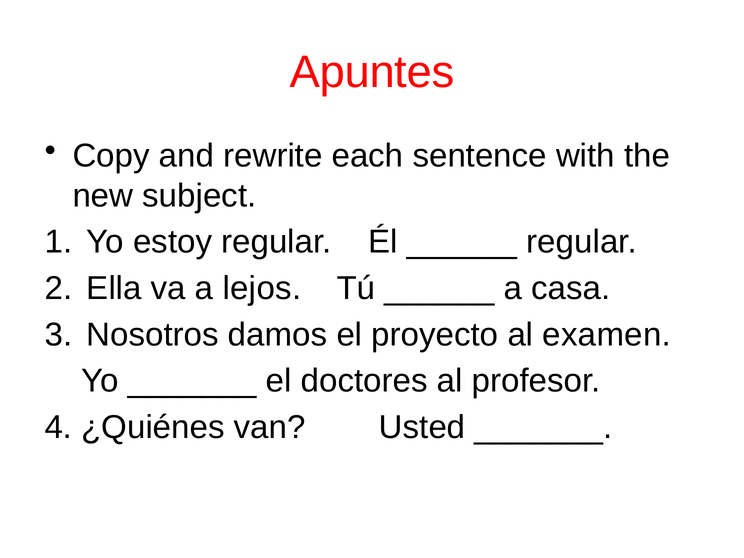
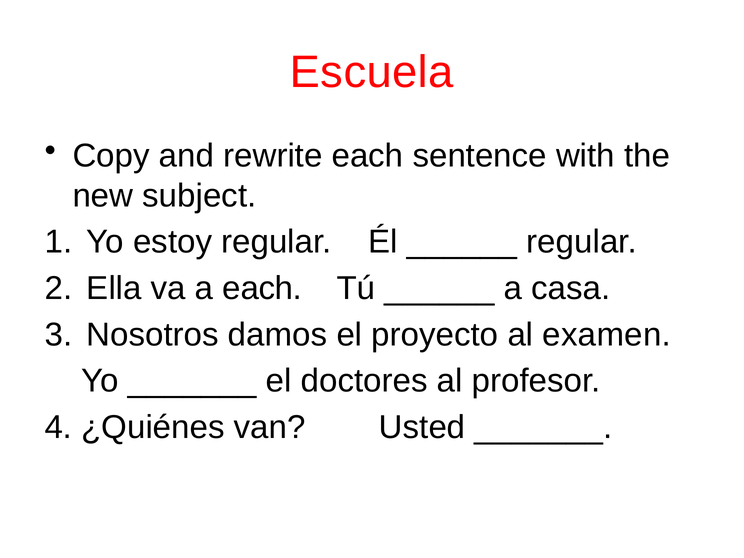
Apuntes: Apuntes -> Escuela (372, 72)
a lejos: lejos -> each (262, 288)
